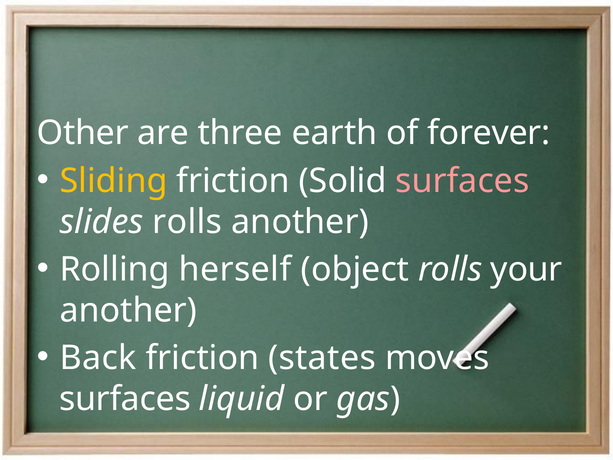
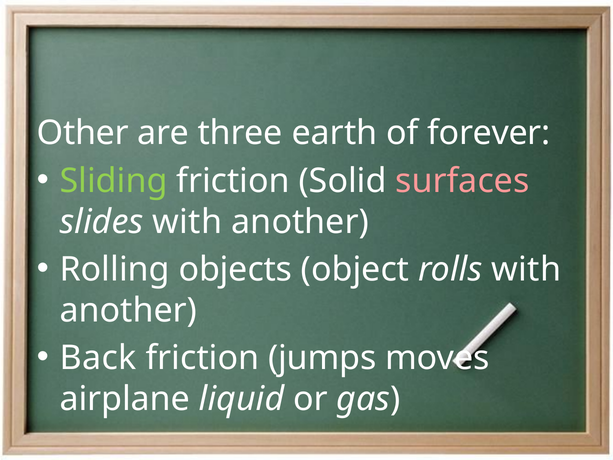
Sliding colour: yellow -> light green (114, 181)
slides rolls: rolls -> with (187, 222)
herself: herself -> objects (235, 269)
rolls your: your -> with (526, 269)
states: states -> jumps (322, 358)
surfaces: surfaces -> airplane (125, 399)
